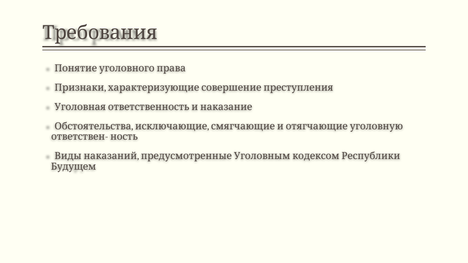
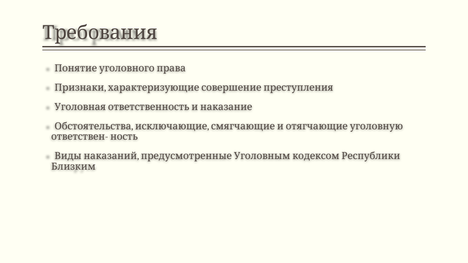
Будущем: Будущем -> Близким (73, 167)
